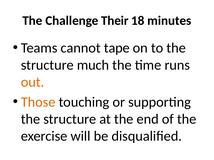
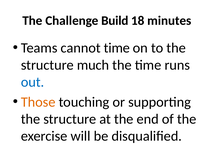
Their: Their -> Build (115, 21)
cannot tape: tape -> time (117, 48)
out colour: orange -> blue (33, 82)
